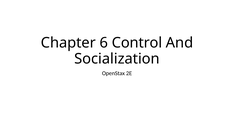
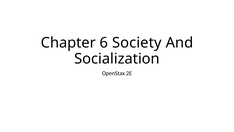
Control: Control -> Society (137, 43)
